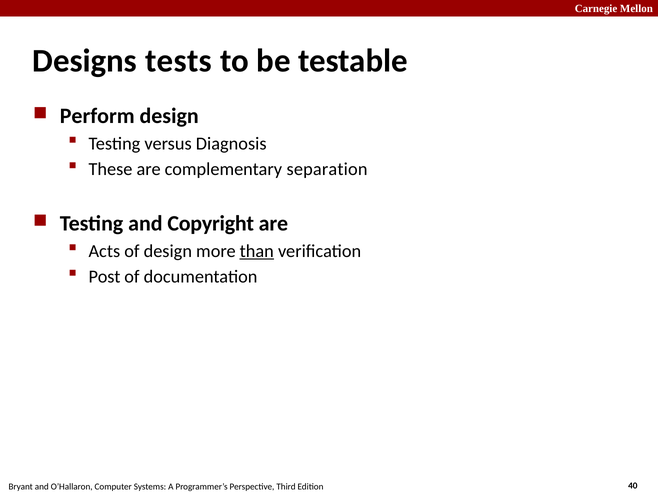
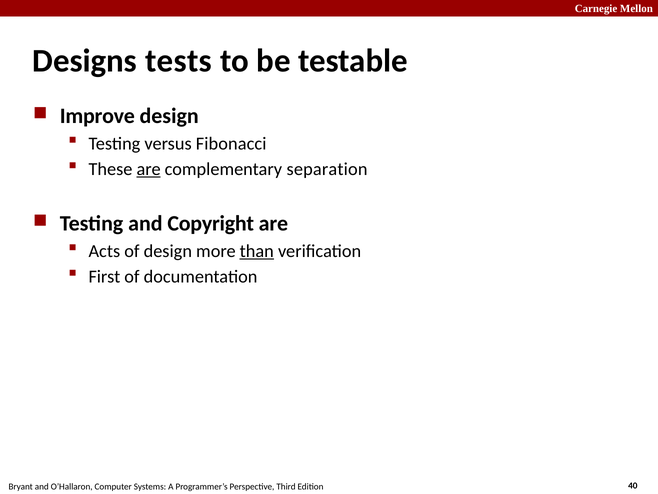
Perform: Perform -> Improve (97, 116)
Diagnosis: Diagnosis -> Fibonacci (231, 144)
are underline: none -> present (149, 169)
Post: Post -> First (104, 277)
